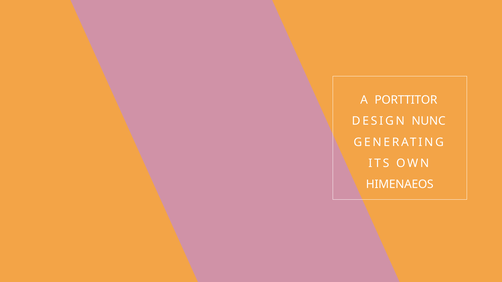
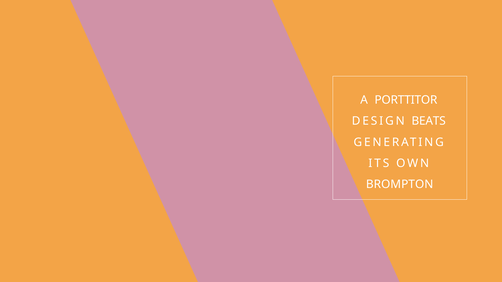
NUNC: NUNC -> BEATS (429, 121)
HIMENAEOS: HIMENAEOS -> BROMPTON (400, 185)
